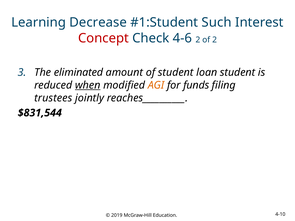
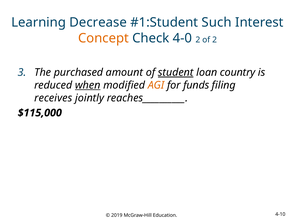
Concept colour: red -> orange (103, 38)
4-6: 4-6 -> 4-0 (182, 38)
eliminated: eliminated -> purchased (78, 73)
student underline: none -> present (176, 73)
loan student: student -> country (238, 73)
trustees: trustees -> receives (53, 98)
$831,544: $831,544 -> $115,000 (40, 113)
